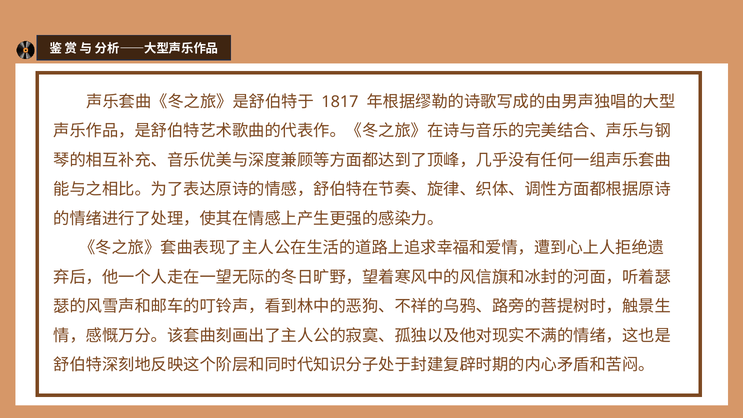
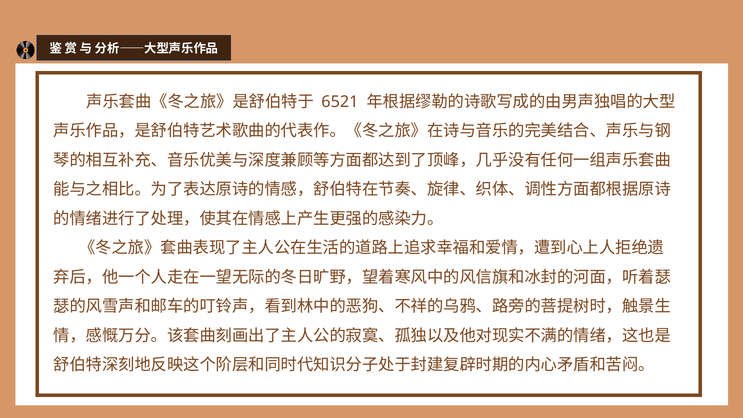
1817: 1817 -> 6521 (340, 102)
